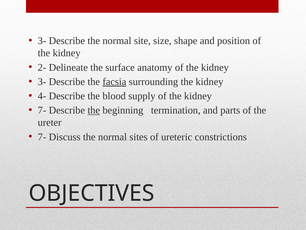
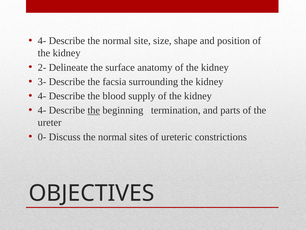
3-: 3- -> 4- (42, 41)
facsia underline: present -> none (114, 82)
7-: 7- -> 4- (42, 110)
7-: 7- -> 0- (42, 137)
